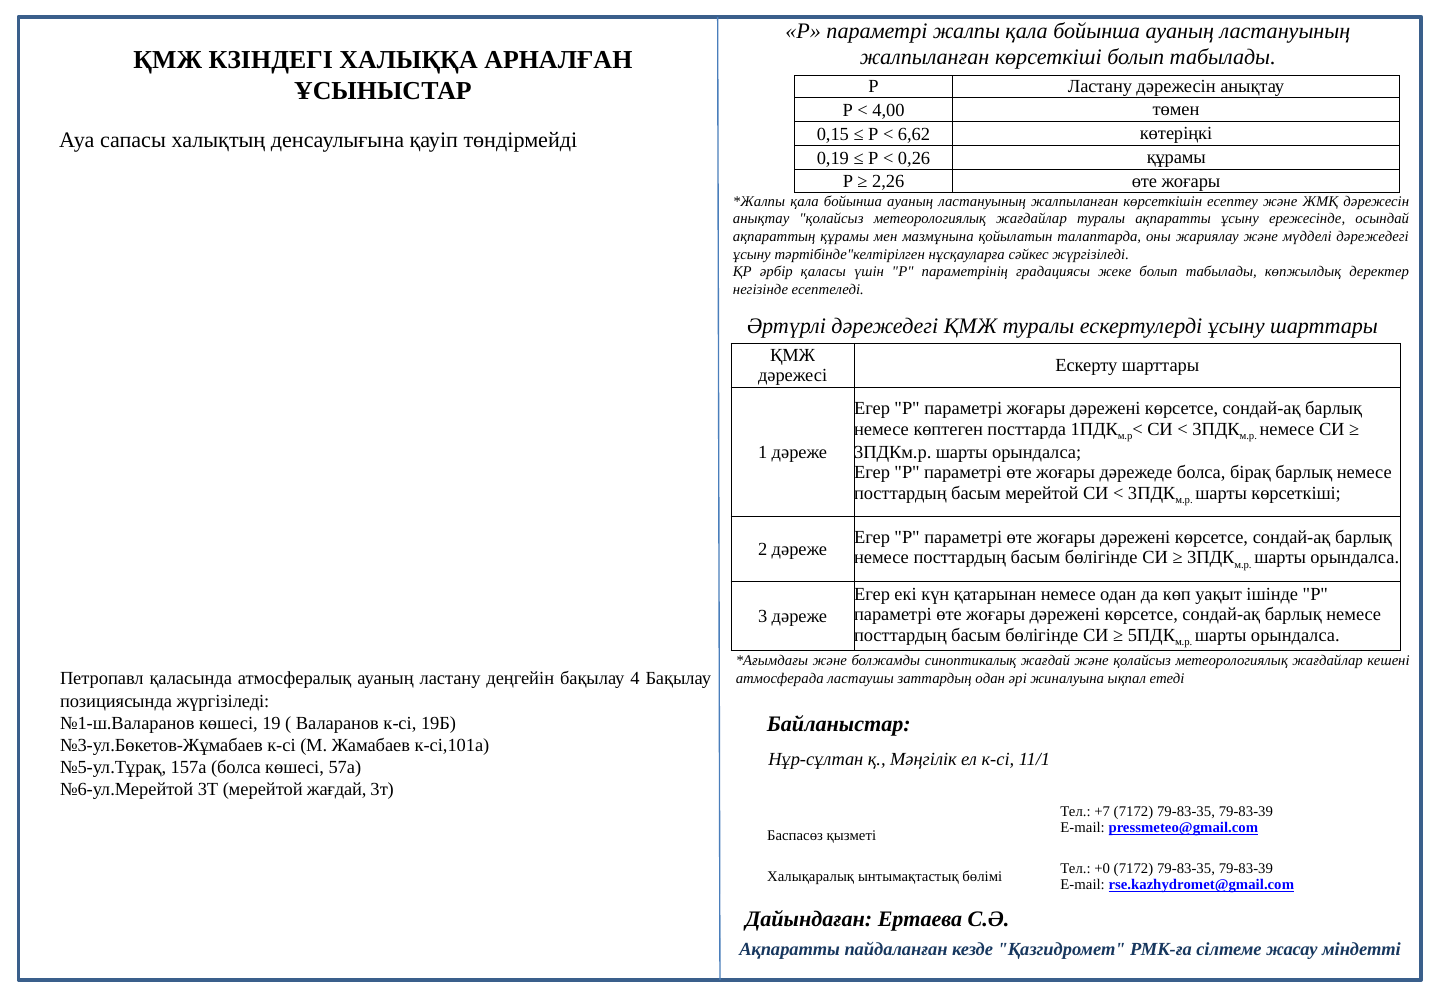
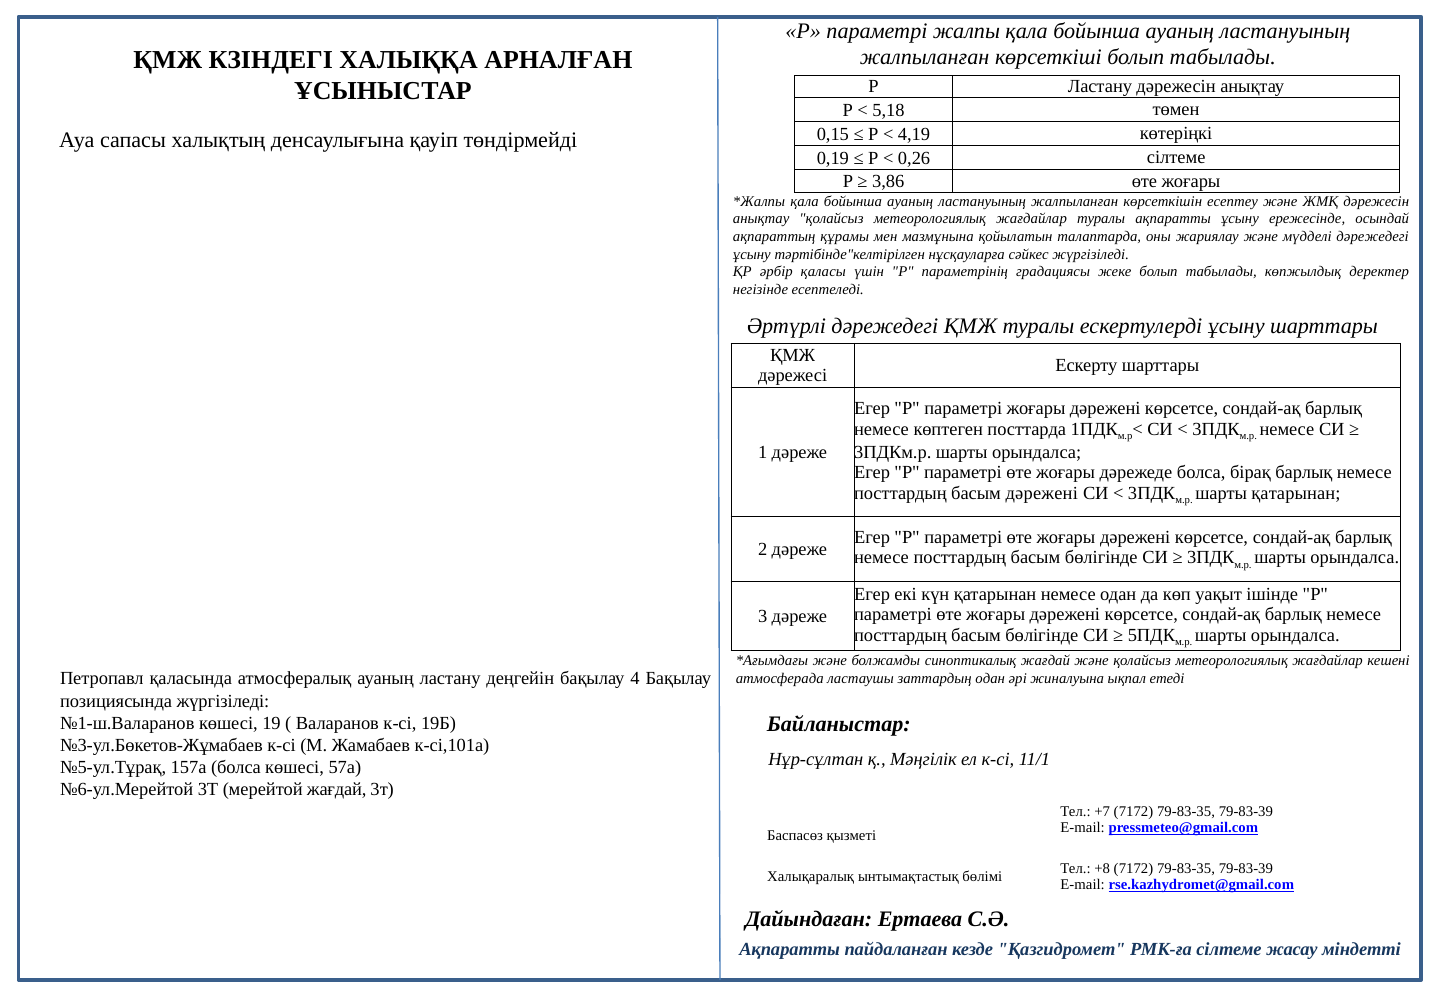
4,00: 4,00 -> 5,18 (888, 110)
6,62: 6,62 -> 4,19 (914, 134)
0,26 құрамы: құрамы -> сілтеме (1176, 157)
2,26: 2,26 -> 3,86 (888, 182)
басым мерейтой: мерейтой -> дәрежені (1042, 493)
шарты көрсеткіші: көрсеткіші -> қатарынан (1296, 493)
+0: +0 -> +8 (1102, 869)
